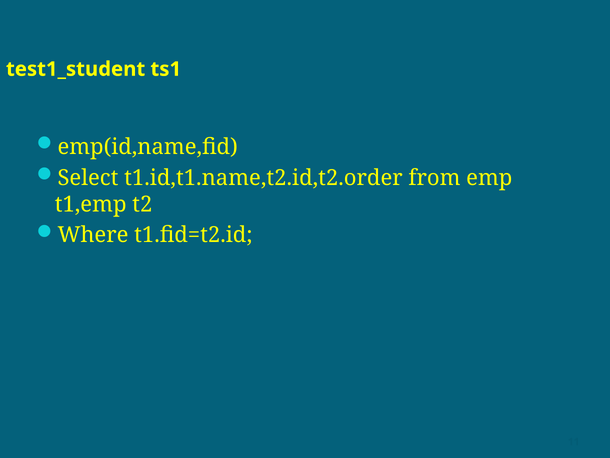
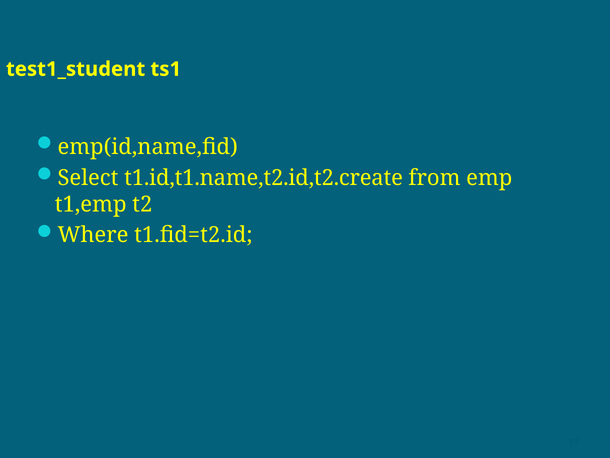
t1.id,t1.name,t2.id,t2.order: t1.id,t1.name,t2.id,t2.order -> t1.id,t1.name,t2.id,t2.create (264, 178)
